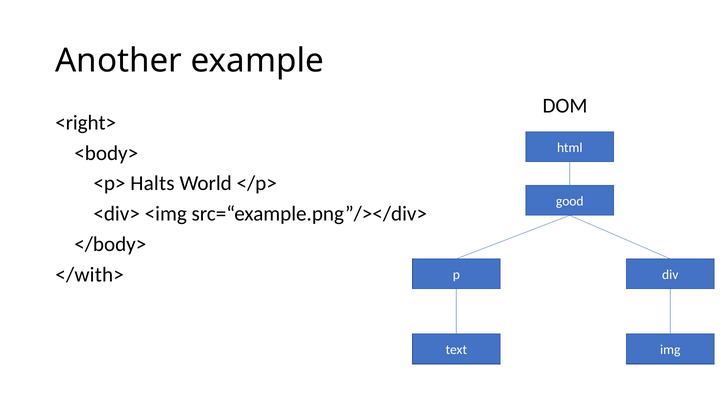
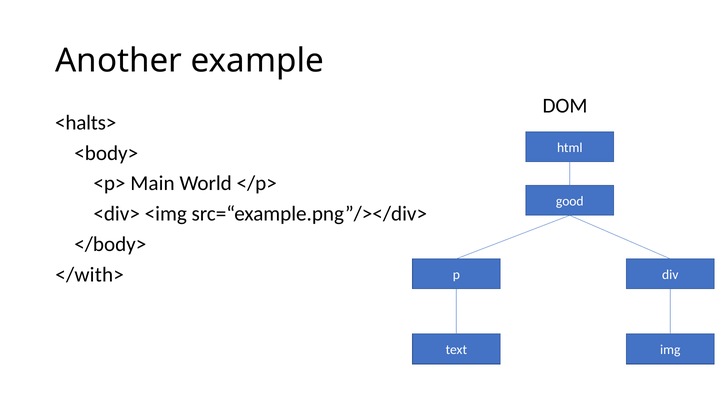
<right>: <right> -> <halts> (86, 123)
Halts: Halts -> Main (152, 183)
